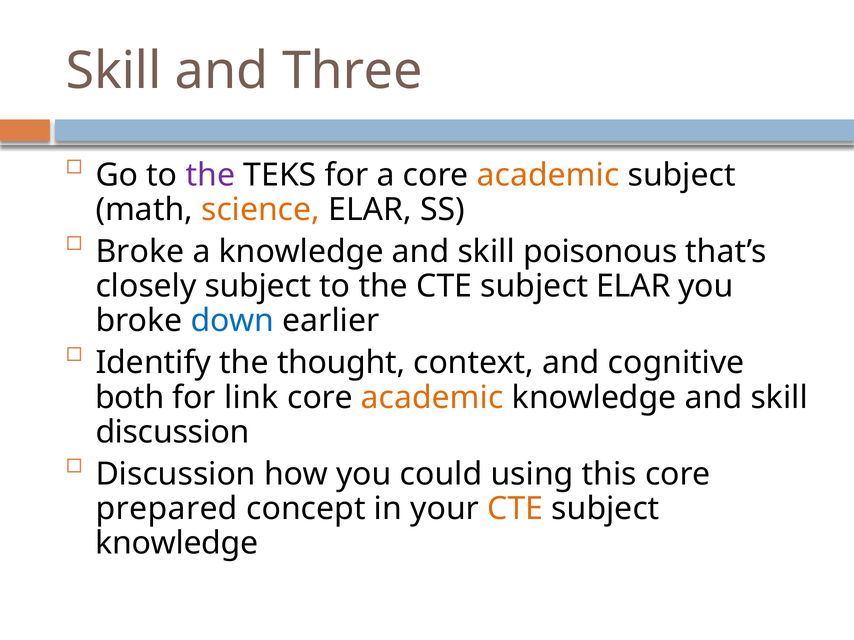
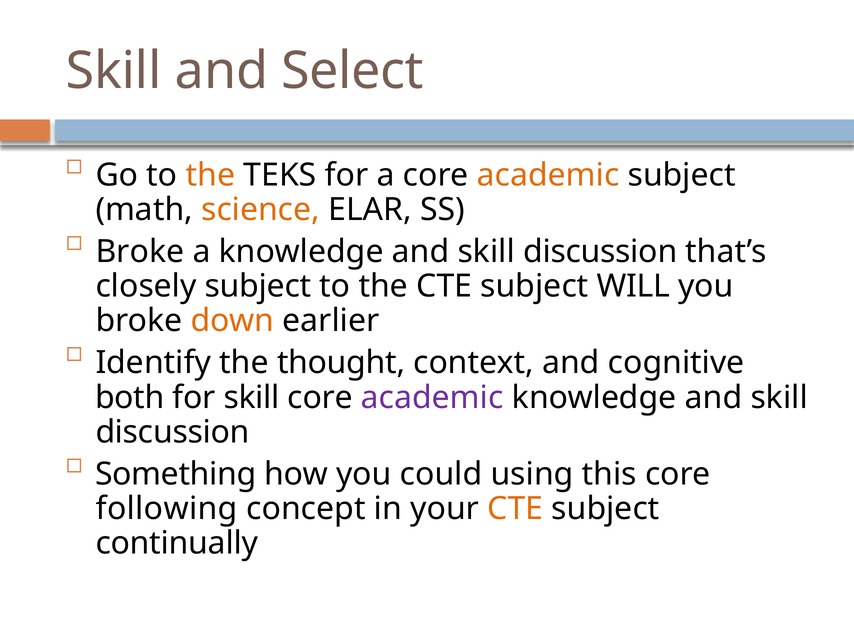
Three: Three -> Select (352, 71)
the colour: purple -> orange (210, 175)
poisonous: poisonous -> discussion (600, 252)
subject ELAR: ELAR -> WILL (633, 286)
down colour: blue -> orange (232, 321)
for link: link -> skill (252, 398)
academic colour: orange -> purple (432, 398)
Discussion: Discussion -> Something (176, 475)
prepared: prepared -> following (167, 509)
knowledge: knowledge -> continually (177, 544)
